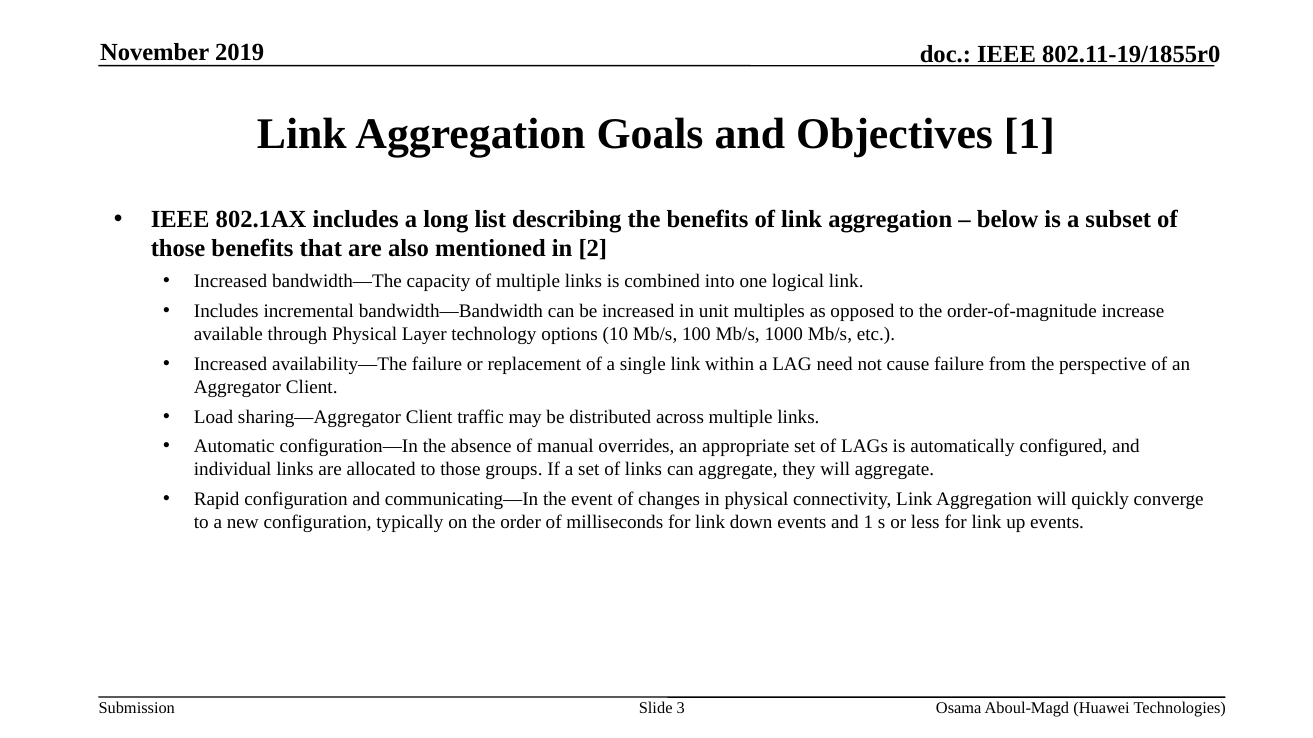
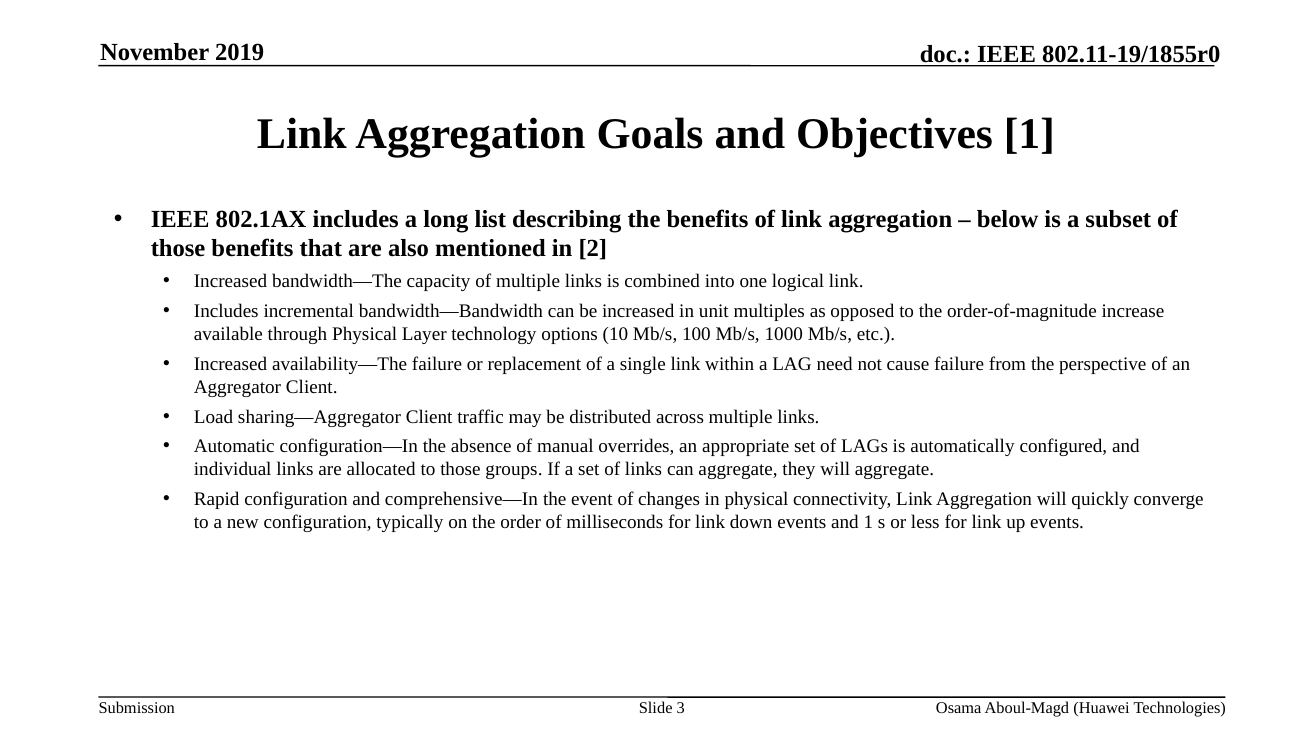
communicating—In: communicating—In -> comprehensive—In (461, 500)
